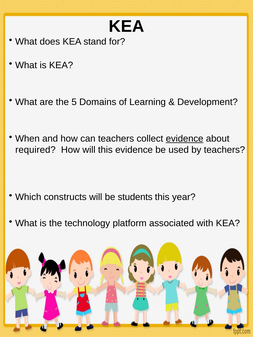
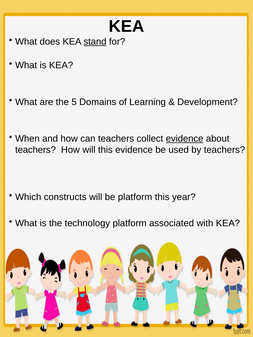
stand underline: none -> present (95, 42)
required: required -> teachers (36, 150)
be students: students -> platform (135, 197)
